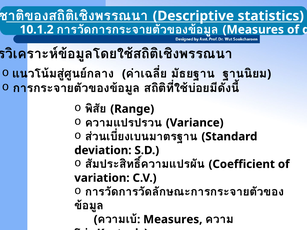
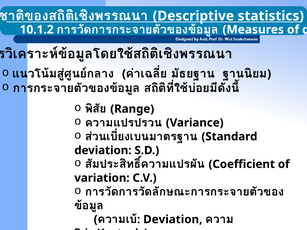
Measures: Measures -> Deviation (173, 220)
